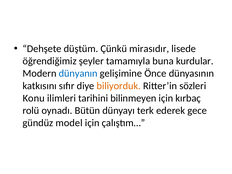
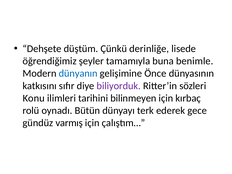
mirasıdır: mirasıdır -> derinliğe (149, 49)
kurdular: kurdular -> benimle (195, 61)
biliyorduk colour: orange -> purple (119, 86)
model: model -> varmış (69, 123)
